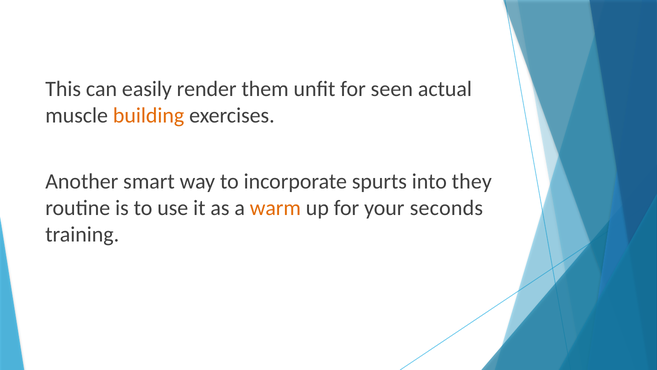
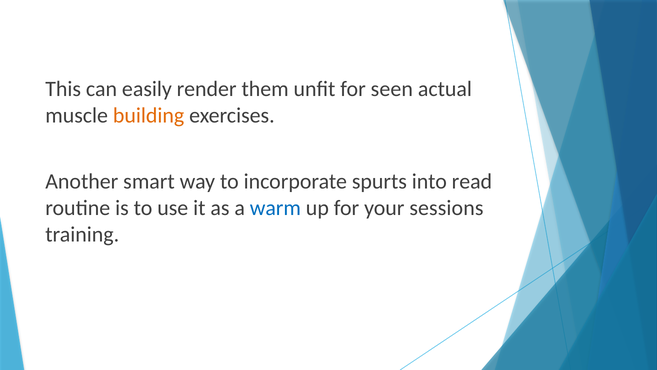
they: they -> read (472, 181)
warm colour: orange -> blue (275, 208)
seconds: seconds -> sessions (446, 208)
